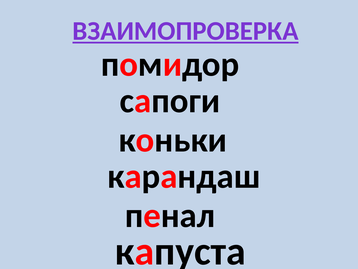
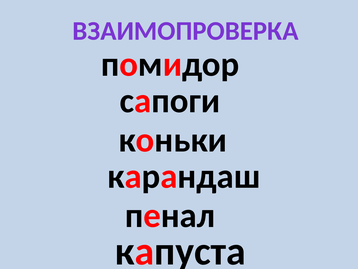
ВЗАИМОПРОВЕРКА underline: present -> none (185, 31)
